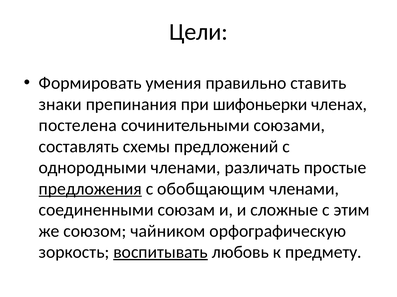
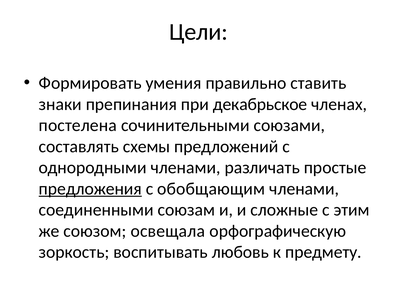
шифоньерки: шифоньерки -> декабрьское (260, 104)
чайником: чайником -> освещала (168, 232)
воспитывать underline: present -> none (161, 253)
